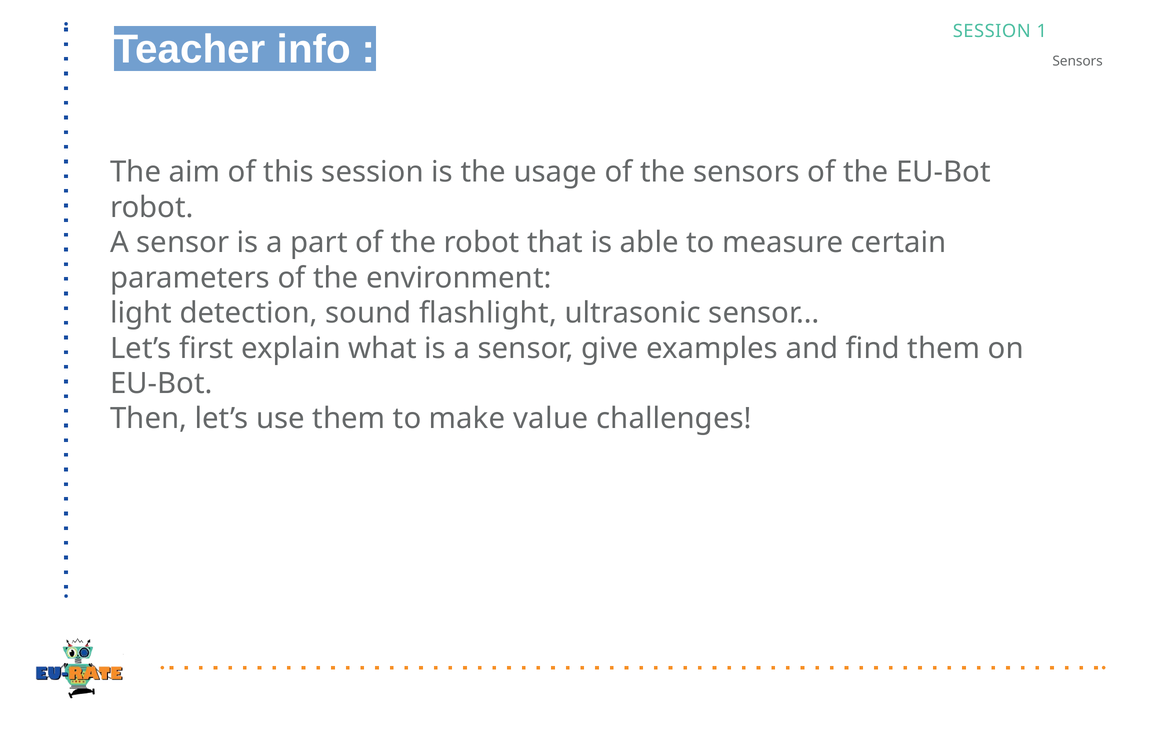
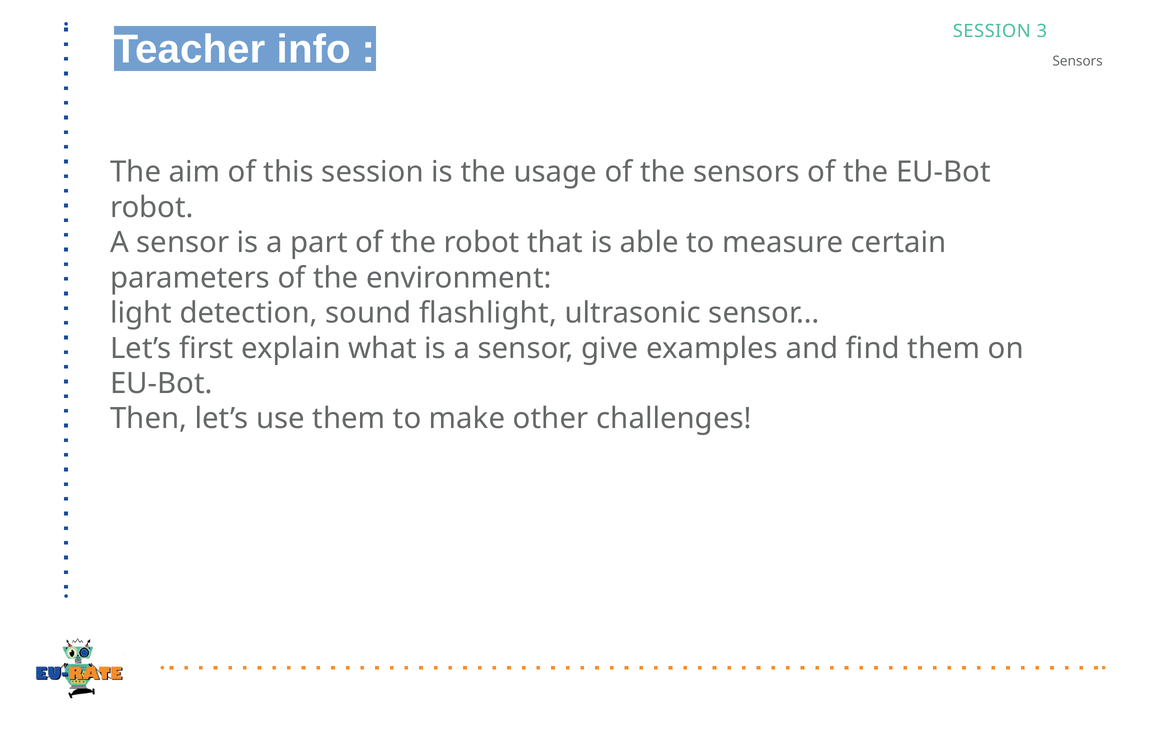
1: 1 -> 3 (1042, 31)
value: value -> other (551, 419)
